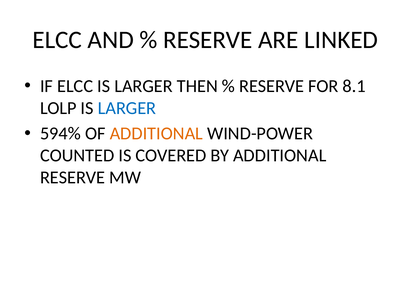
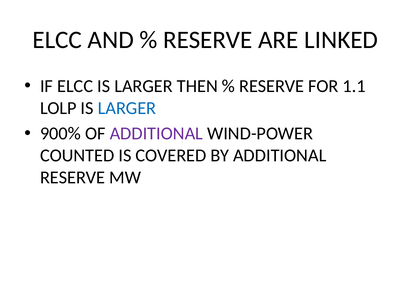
8.1: 8.1 -> 1.1 (354, 86)
594%: 594% -> 900% (60, 134)
ADDITIONAL colour: orange -> purple (156, 134)
